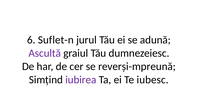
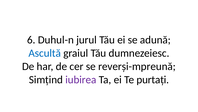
Suflet-n: Suflet-n -> Duhul-n (56, 40)
Ascultă colour: purple -> blue (45, 53)
iubesc: iubesc -> purtați (153, 79)
